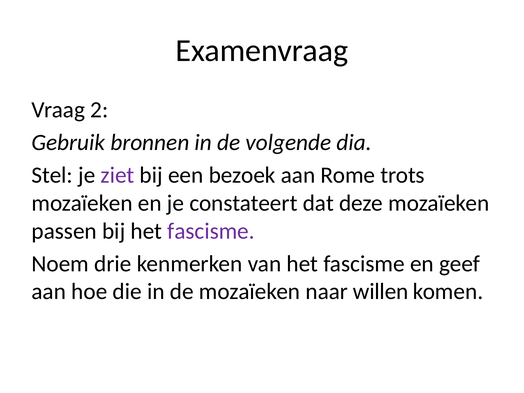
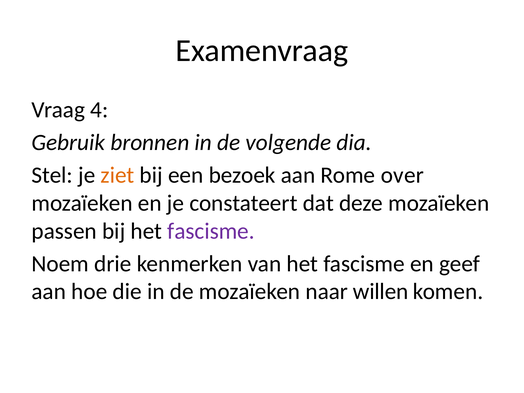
2: 2 -> 4 (99, 110)
ziet colour: purple -> orange (117, 175)
trots: trots -> over (402, 175)
